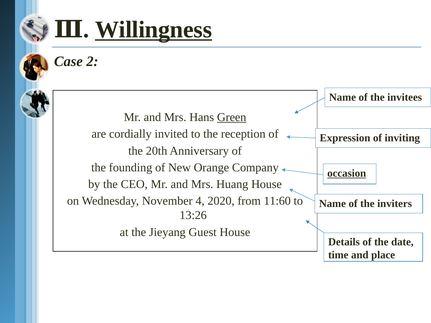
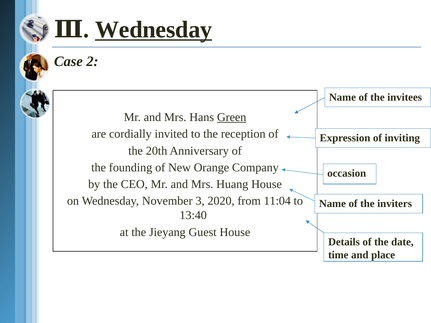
Ⅲ Willingness: Willingness -> Wednesday (154, 30)
occasion underline: present -> none (347, 173)
4: 4 -> 3 (200, 201)
11:60: 11:60 -> 11:04 (277, 201)
13:26: 13:26 -> 13:40 (193, 216)
